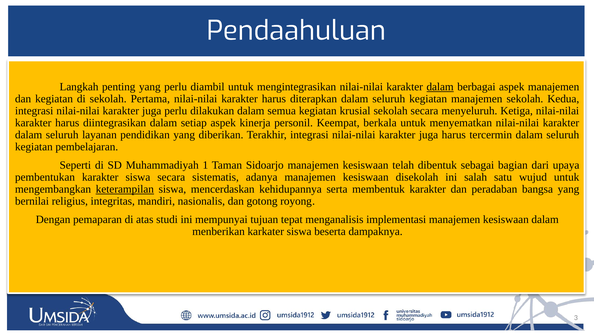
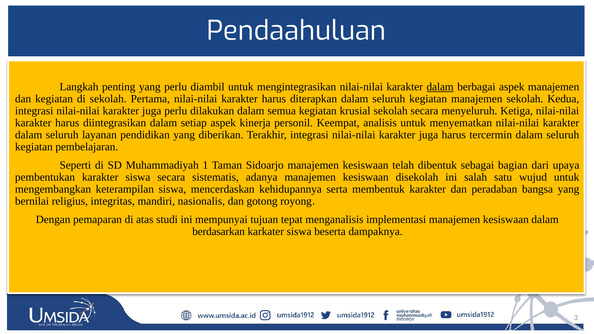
berkala: berkala -> analisis (380, 123)
keterampilan underline: present -> none (125, 189)
menberikan: menberikan -> berdasarkan (219, 231)
